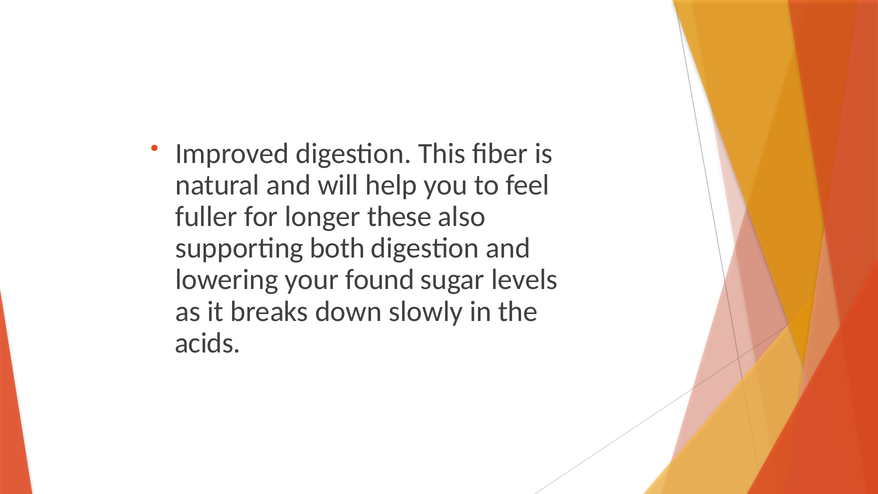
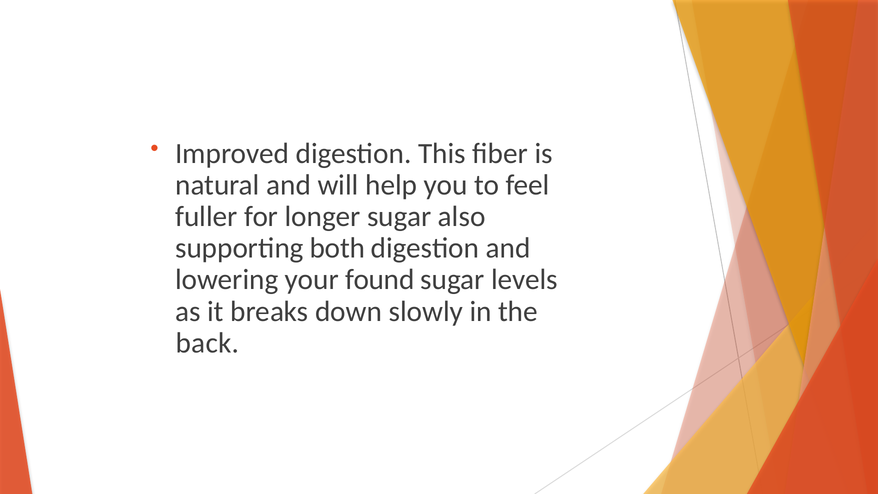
longer these: these -> sugar (399, 217)
acids: acids -> back (207, 343)
